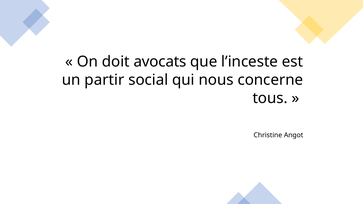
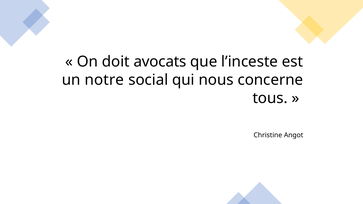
partir: partir -> notre (104, 80)
